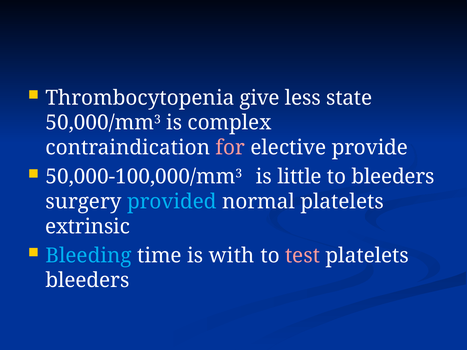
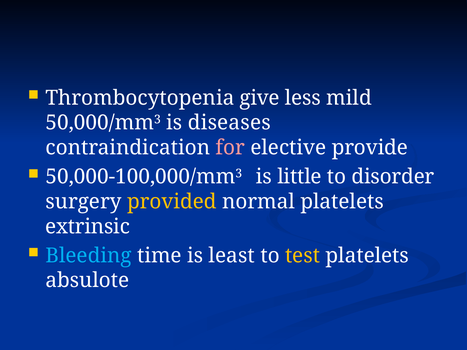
state: state -> mild (349, 98)
complex: complex -> diseases (229, 123)
to bleeders: bleeders -> disorder (393, 177)
provided colour: light blue -> yellow (172, 202)
with: with -> least (232, 256)
test colour: pink -> yellow (303, 256)
bleeders: bleeders -> absulote (87, 281)
